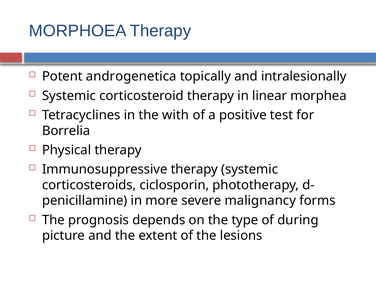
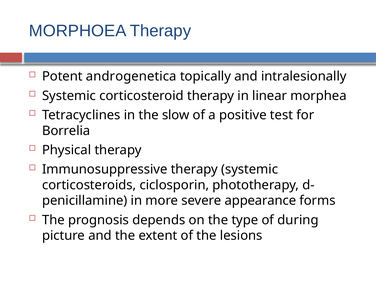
with: with -> slow (176, 115)
malignancy: malignancy -> appearance (260, 201)
